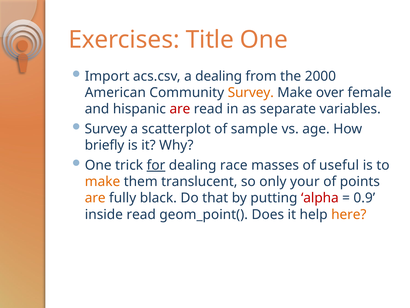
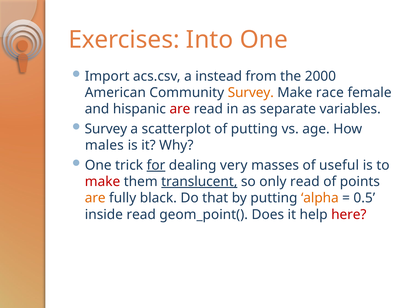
Title: Title -> Into (210, 40)
a dealing: dealing -> instead (219, 76)
over: over -> race (330, 93)
of sample: sample -> putting (254, 129)
briefly: briefly -> males (104, 145)
race: race -> very (234, 165)
make colour: orange -> red (103, 181)
translucent underline: none -> present (199, 181)
only your: your -> read (305, 181)
alpha colour: red -> orange (320, 198)
0.9: 0.9 -> 0.5 (364, 198)
here colour: orange -> red (349, 214)
